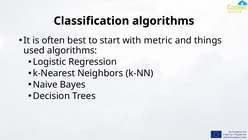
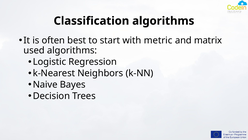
things: things -> matrix (208, 40)
